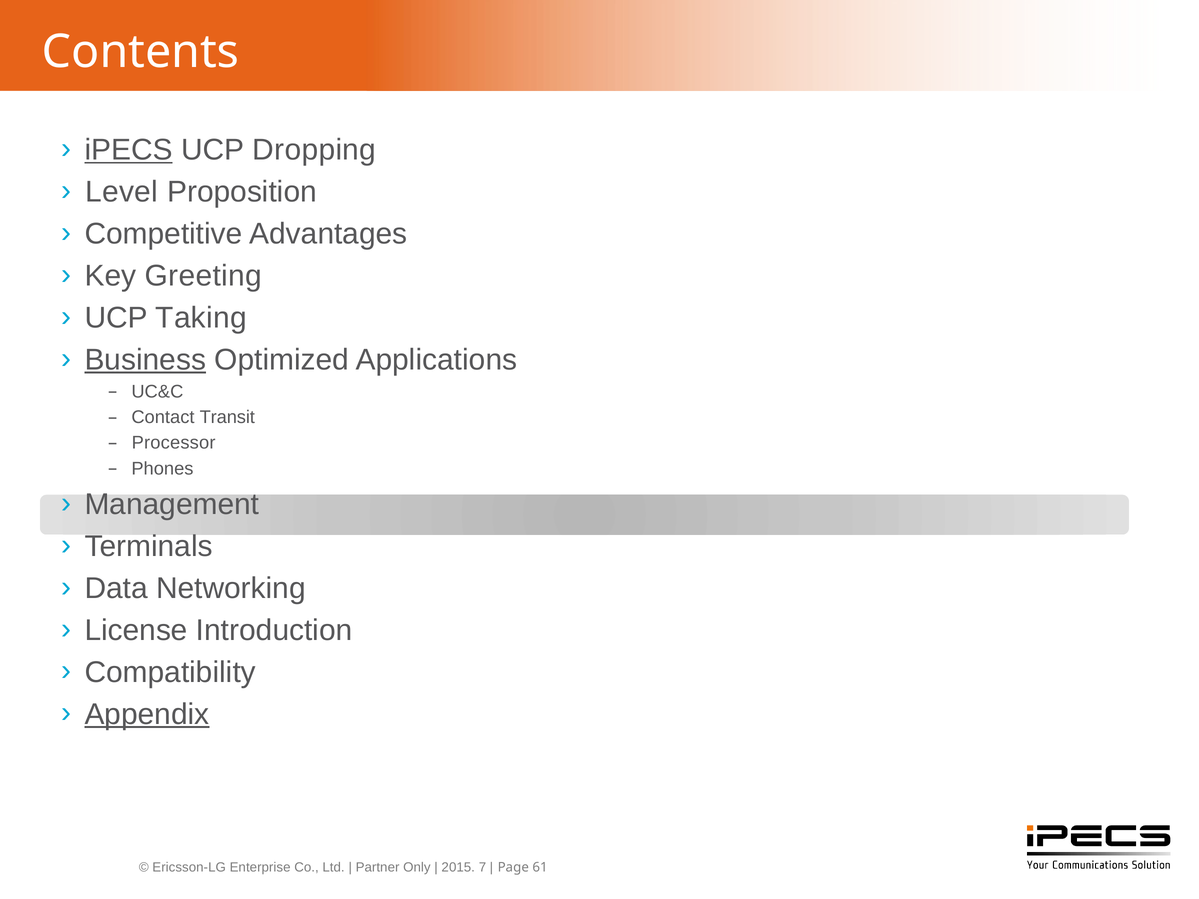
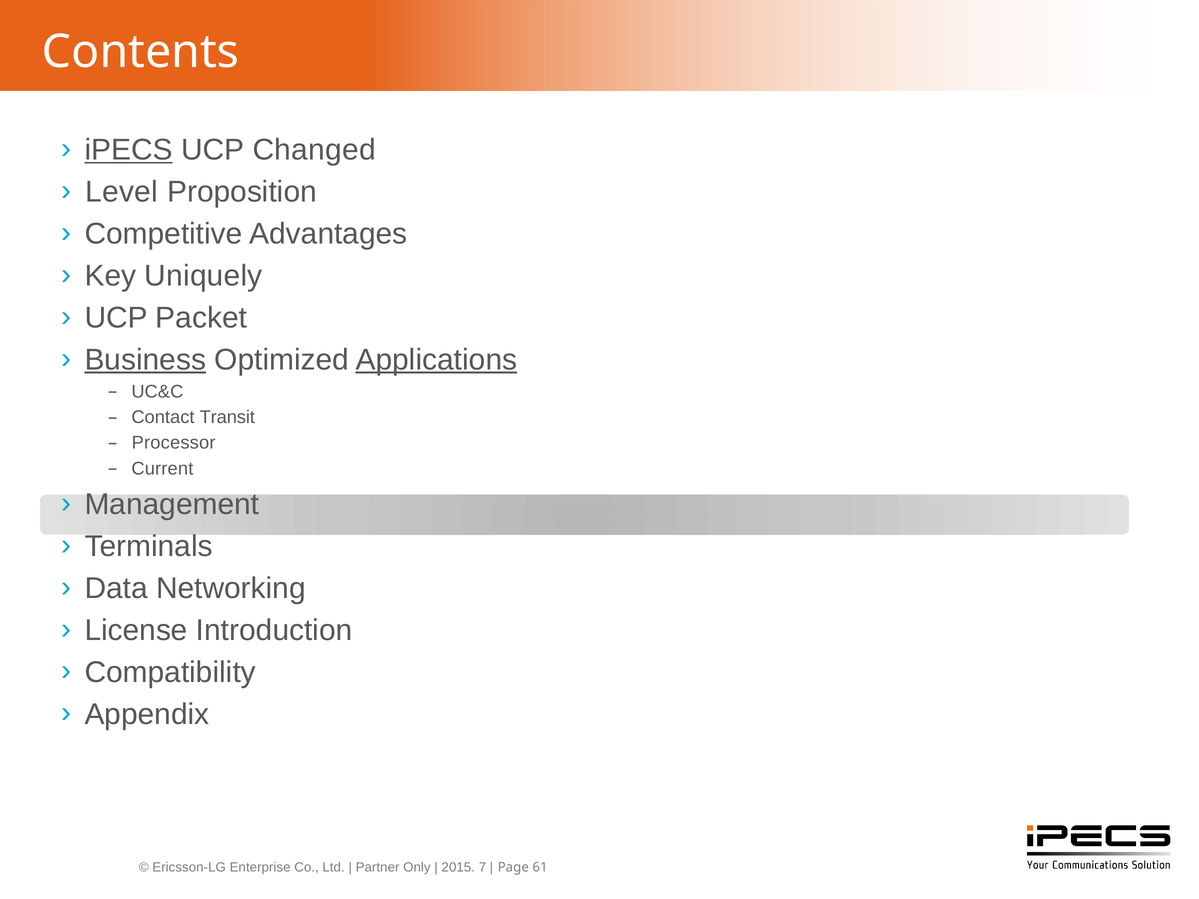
Dropping: Dropping -> Changed (314, 150)
Greeting: Greeting -> Uniquely (203, 276)
Taking: Taking -> Packet (201, 318)
Applications underline: none -> present (436, 360)
Phones: Phones -> Current (162, 469)
Appendix underline: present -> none (147, 714)
